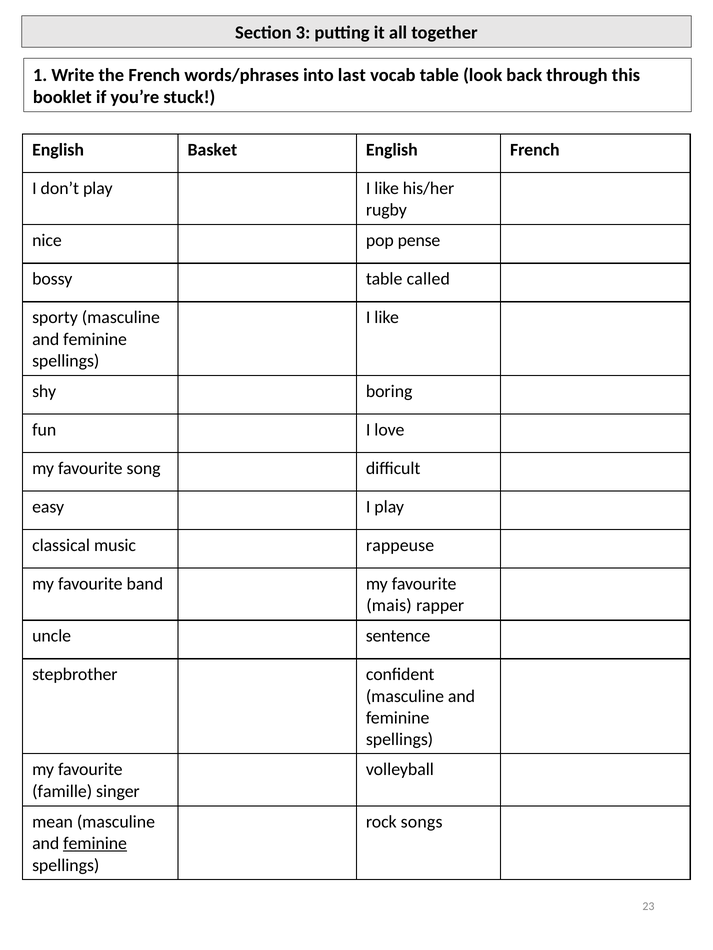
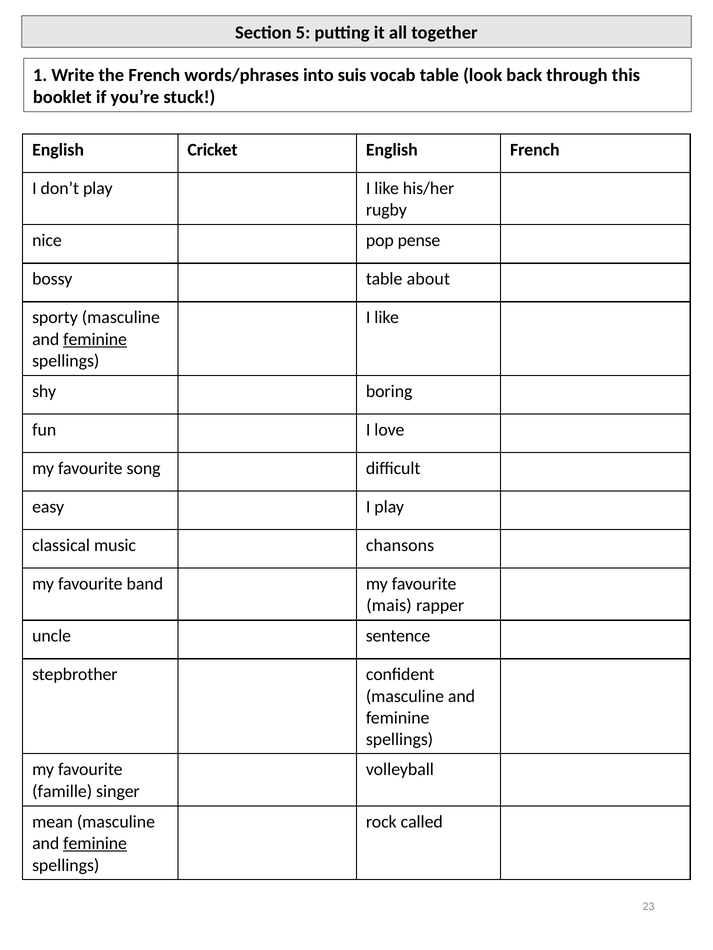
3: 3 -> 5 (303, 33)
last: last -> suis (352, 75)
Basket: Basket -> Cricket (212, 150)
called: called -> about (428, 279)
feminine underline: none -> present (95, 339)
rappeuse: rappeuse -> chansons (400, 546)
songs: songs -> called (422, 822)
